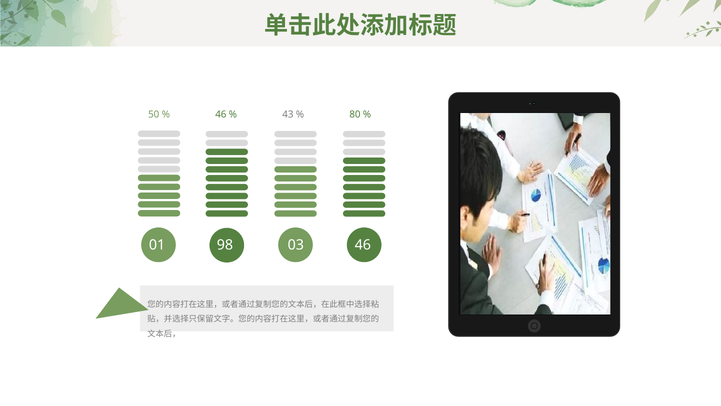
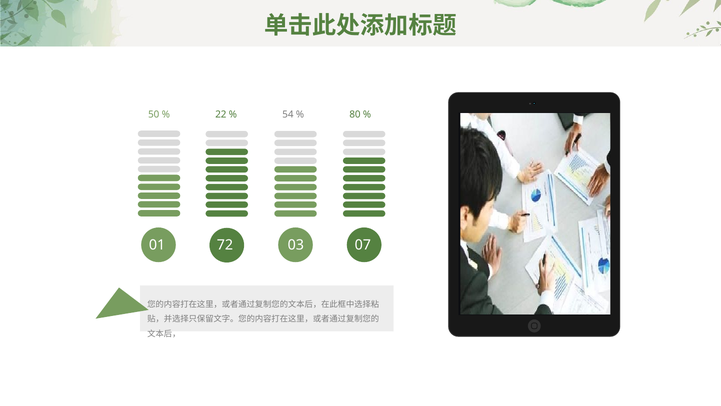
46: 46 -> 22 (221, 115)
43: 43 -> 54 (288, 115)
98: 98 -> 72 (225, 245)
03 46: 46 -> 07 (363, 245)
